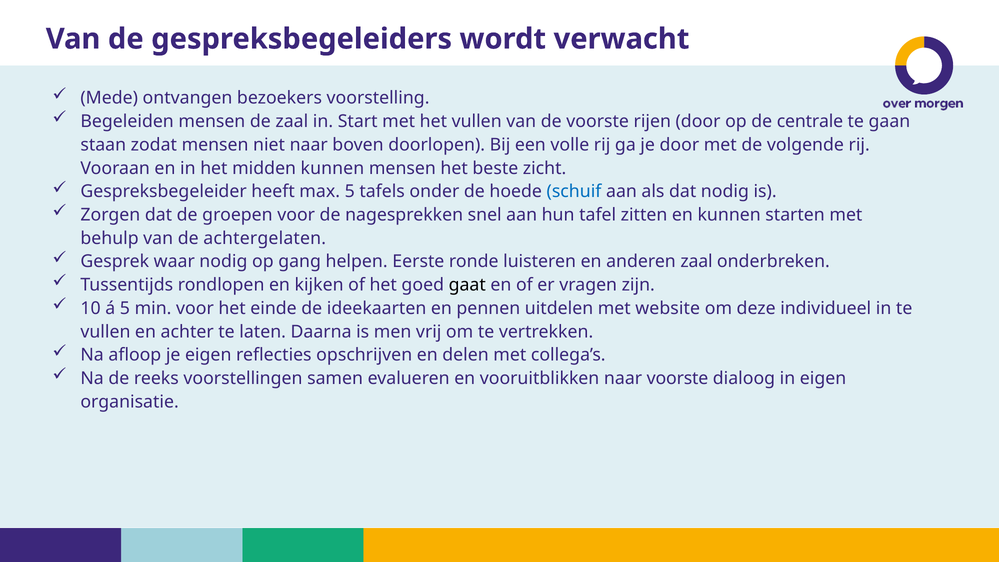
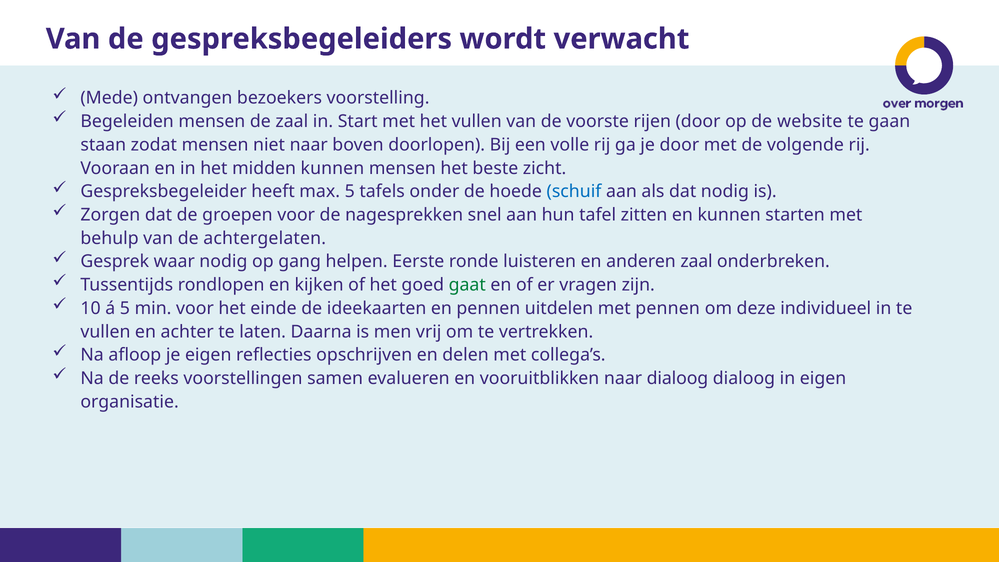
centrale: centrale -> website (810, 121)
gaat colour: black -> green (467, 285)
met website: website -> pennen (668, 308)
naar voorste: voorste -> dialoog (677, 378)
